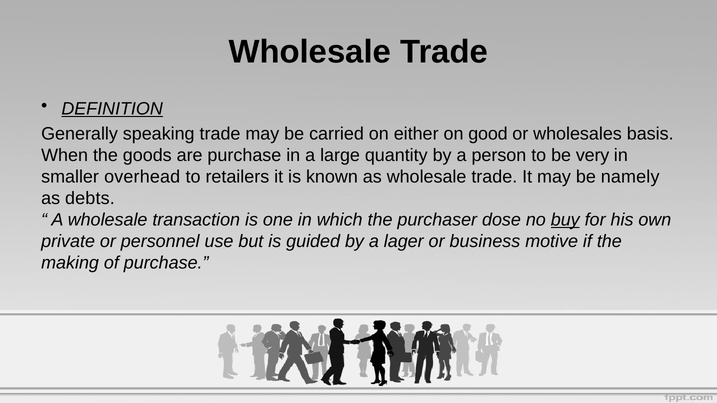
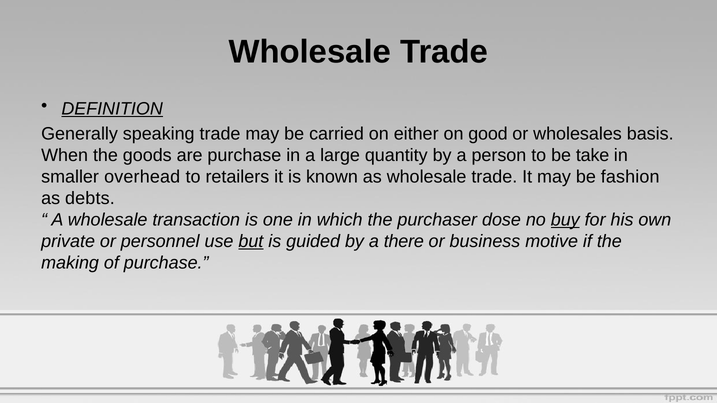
very: very -> take (593, 155)
namely: namely -> fashion (630, 177)
but underline: none -> present (251, 241)
lager: lager -> there (404, 241)
